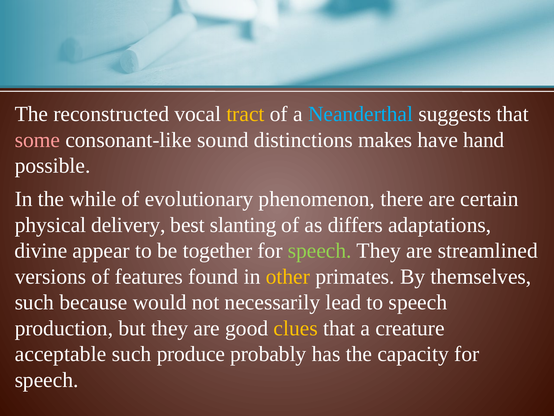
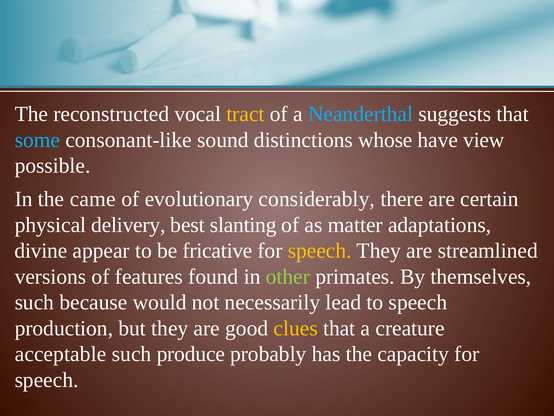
some colour: pink -> light blue (37, 140)
makes: makes -> whose (385, 140)
hand: hand -> view (484, 140)
while: while -> came (93, 199)
phenomenon: phenomenon -> considerably (317, 199)
differs: differs -> matter (355, 225)
together: together -> fricative (218, 250)
speech colour: light green -> yellow (320, 250)
other colour: yellow -> light green (288, 276)
